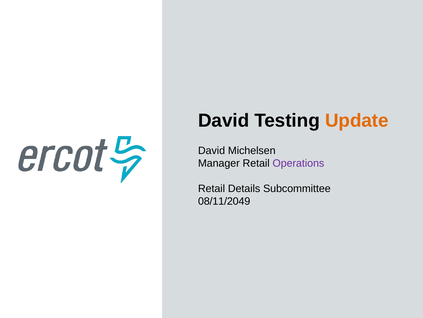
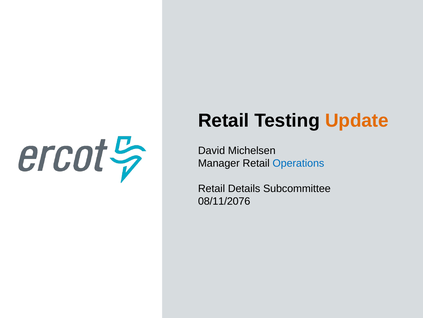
David: David -> Retail (224, 120)
Operations colour: purple -> blue (298, 163)
08/11/2049: 08/11/2049 -> 08/11/2076 (224, 201)
